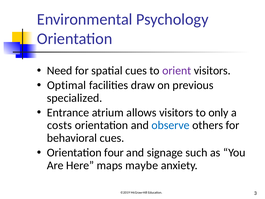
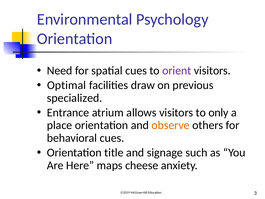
costs: costs -> place (60, 125)
observe colour: blue -> orange (171, 125)
four: four -> title (114, 152)
maybe: maybe -> cheese (142, 165)
